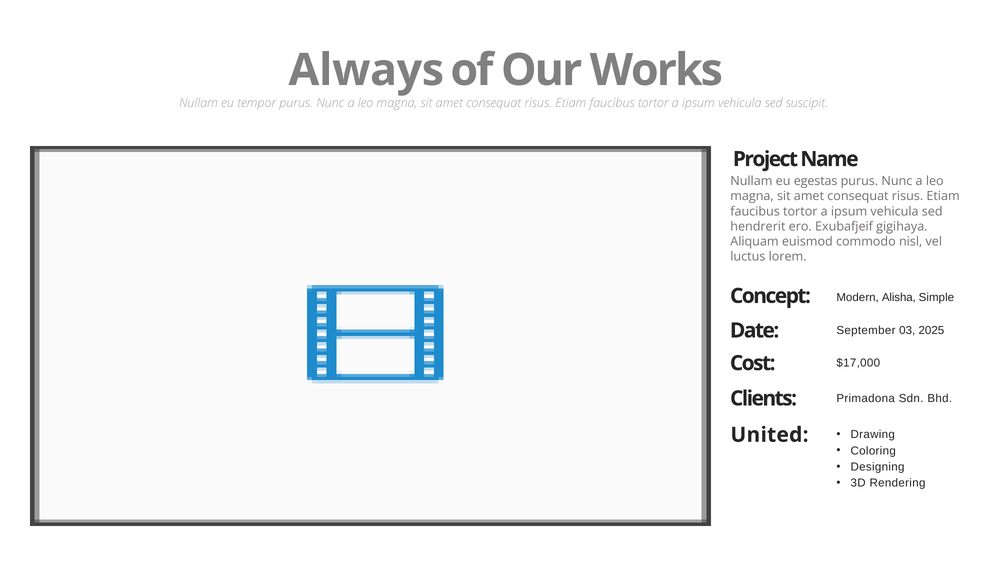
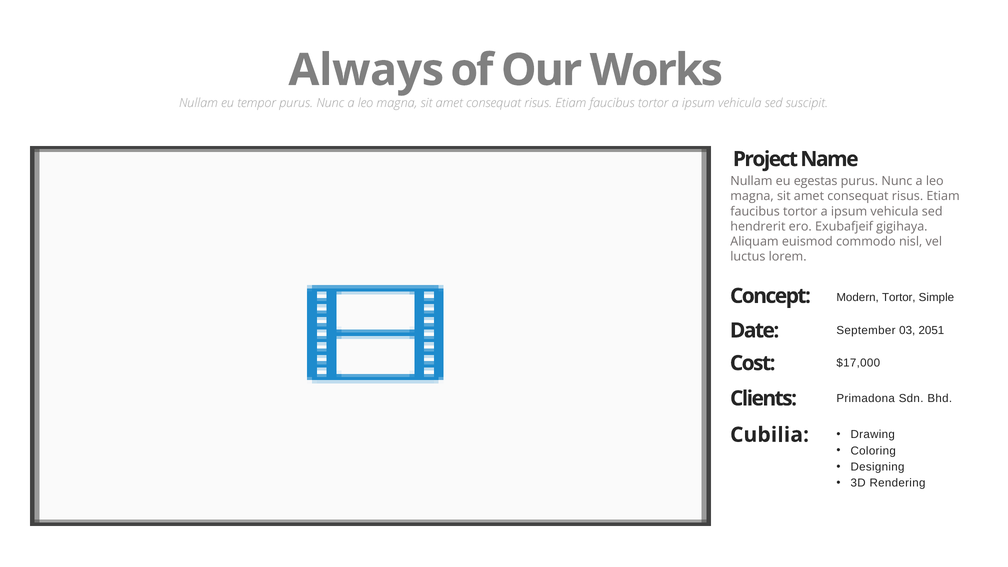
Modern Alisha: Alisha -> Tortor (899, 297)
2025: 2025 -> 2051 (931, 330)
United: United -> Cubilia (770, 435)
